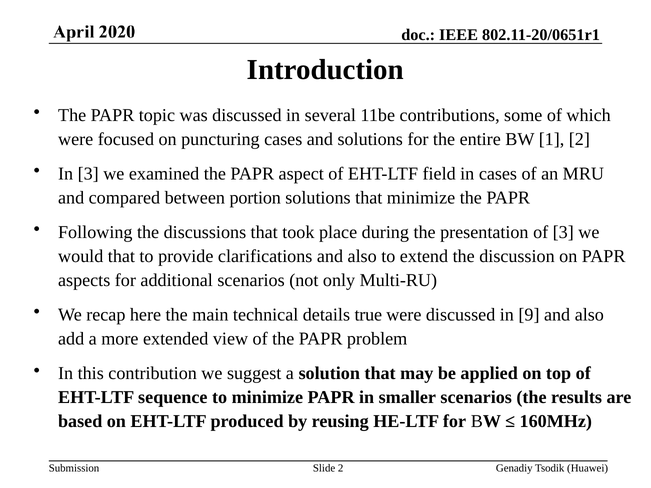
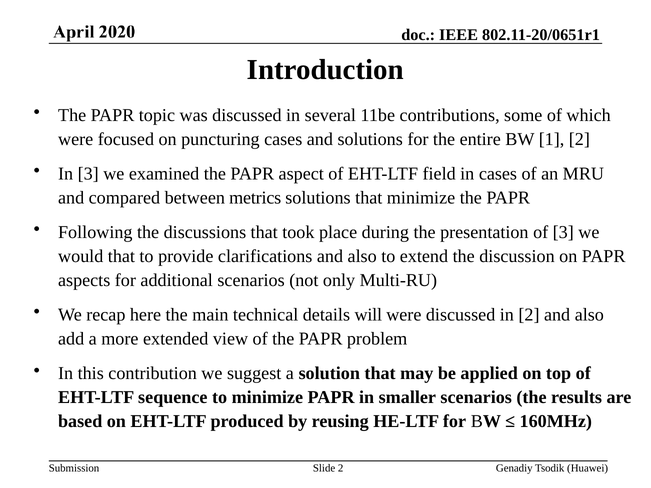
portion: portion -> metrics (255, 198)
true: true -> will (368, 315)
in 9: 9 -> 2 (529, 315)
